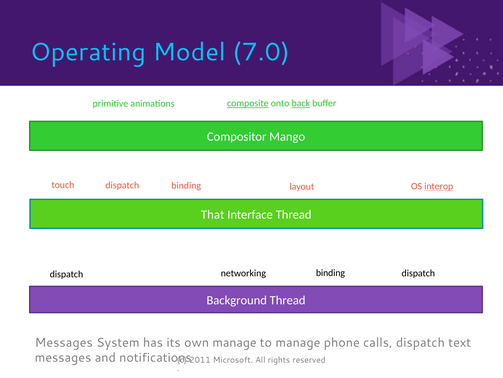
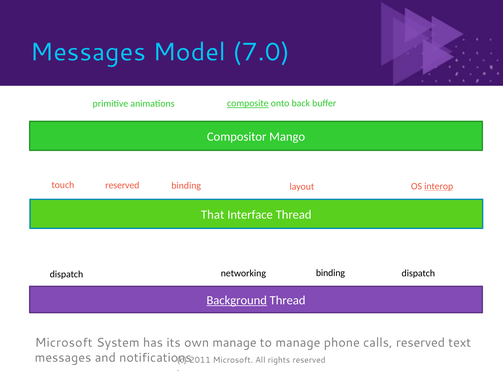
Operating: Operating -> Messages (88, 52)
back underline: present -> none (301, 103)
dispatch: dispatch -> reserved (122, 185)
Background underline: none -> present (237, 300)
Messages: Messages -> Microsoft (64, 342)
calls dispatch: dispatch -> reserved (420, 342)
